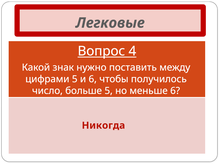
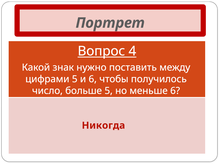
Легковые: Легковые -> Портрет (110, 23)
